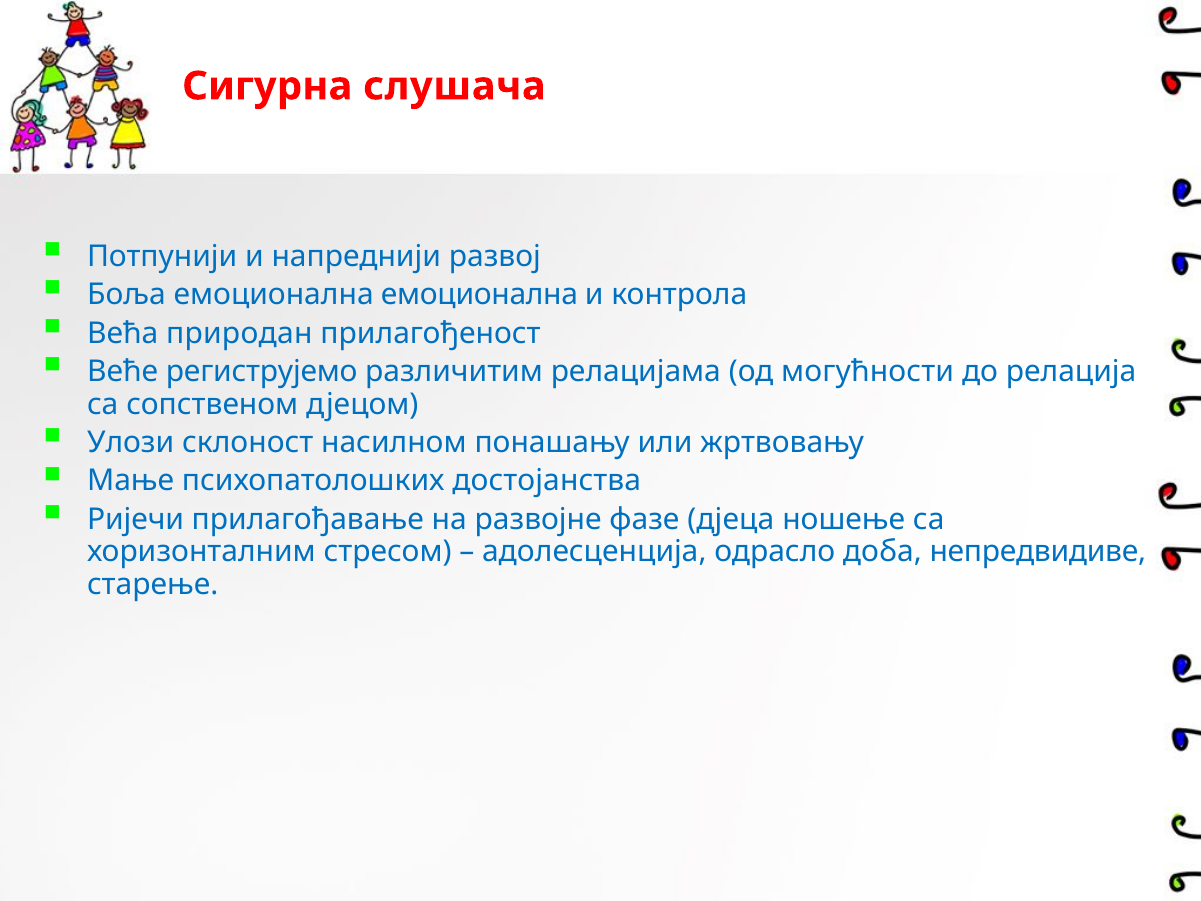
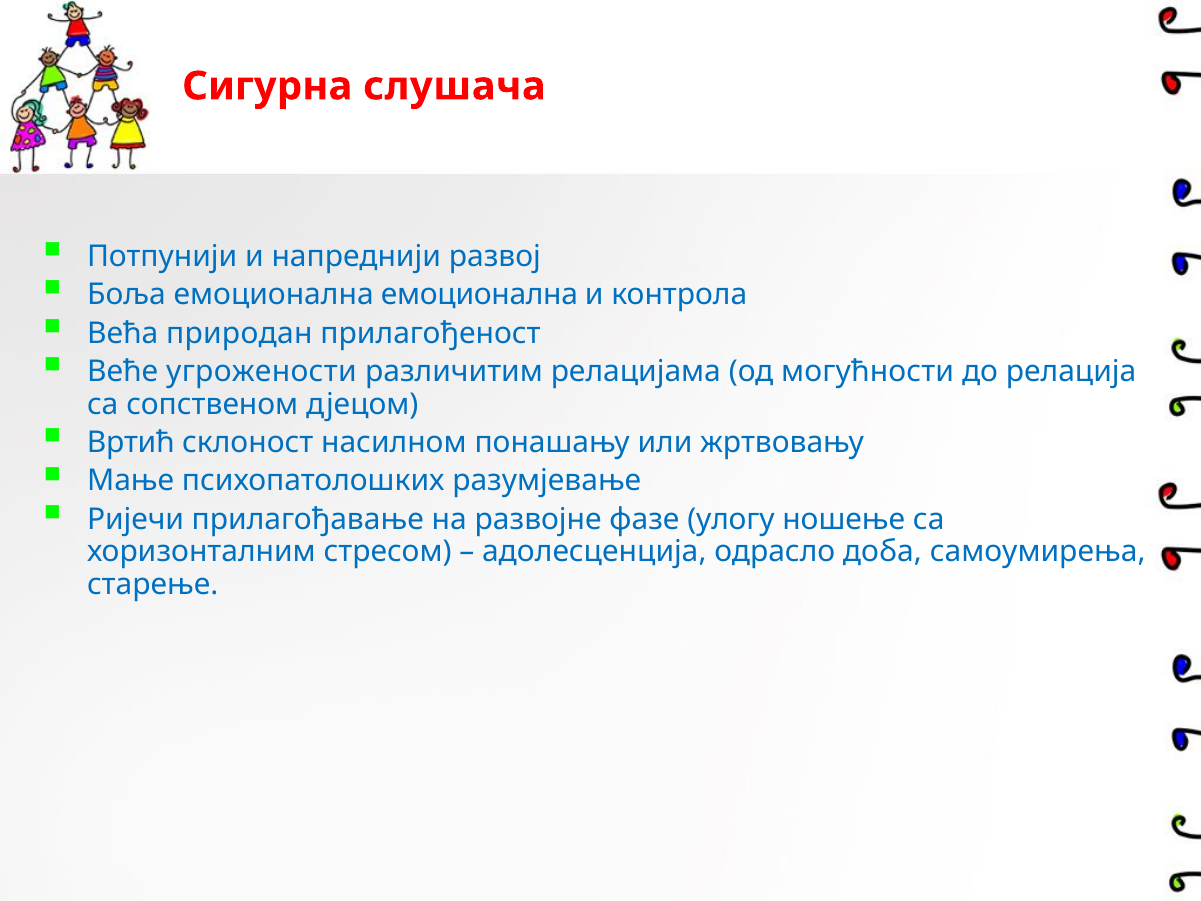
региструјемо: региструјемо -> угрожености (261, 372)
Улози: Улози -> Вртић (131, 442)
достојанства: достојанства -> разумјевање (547, 481)
дјеца: дјеца -> улогу (731, 519)
непредвидиве: непредвидиве -> самоумирења (1038, 552)
